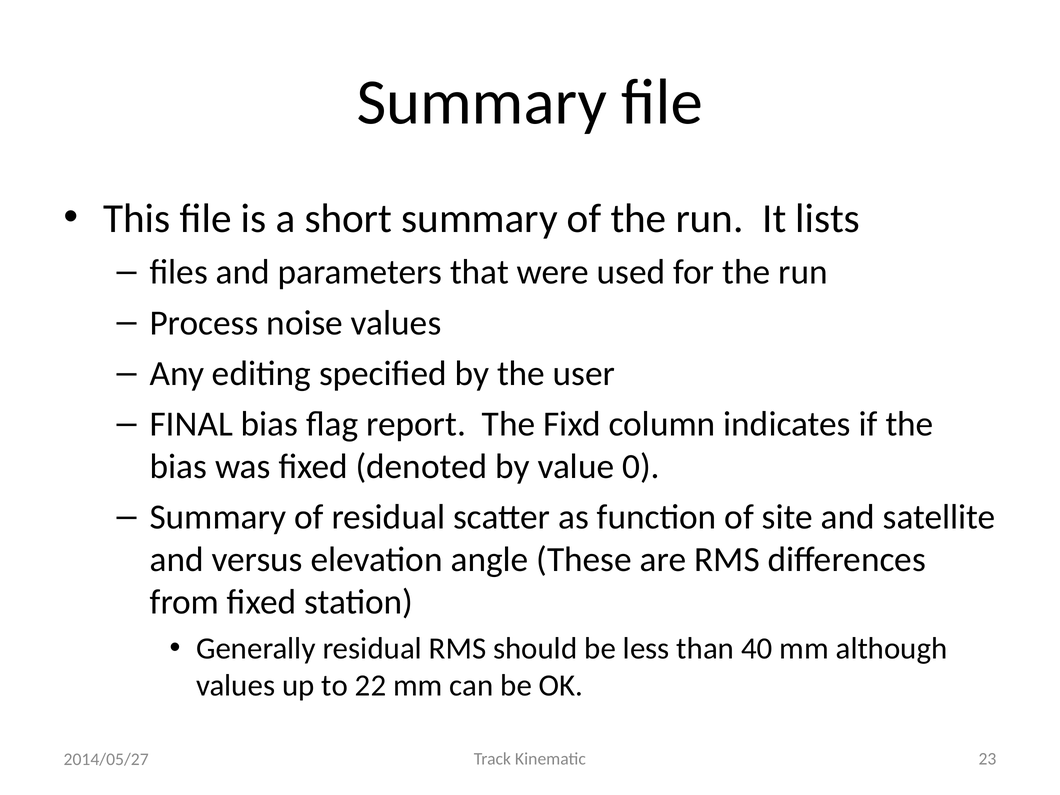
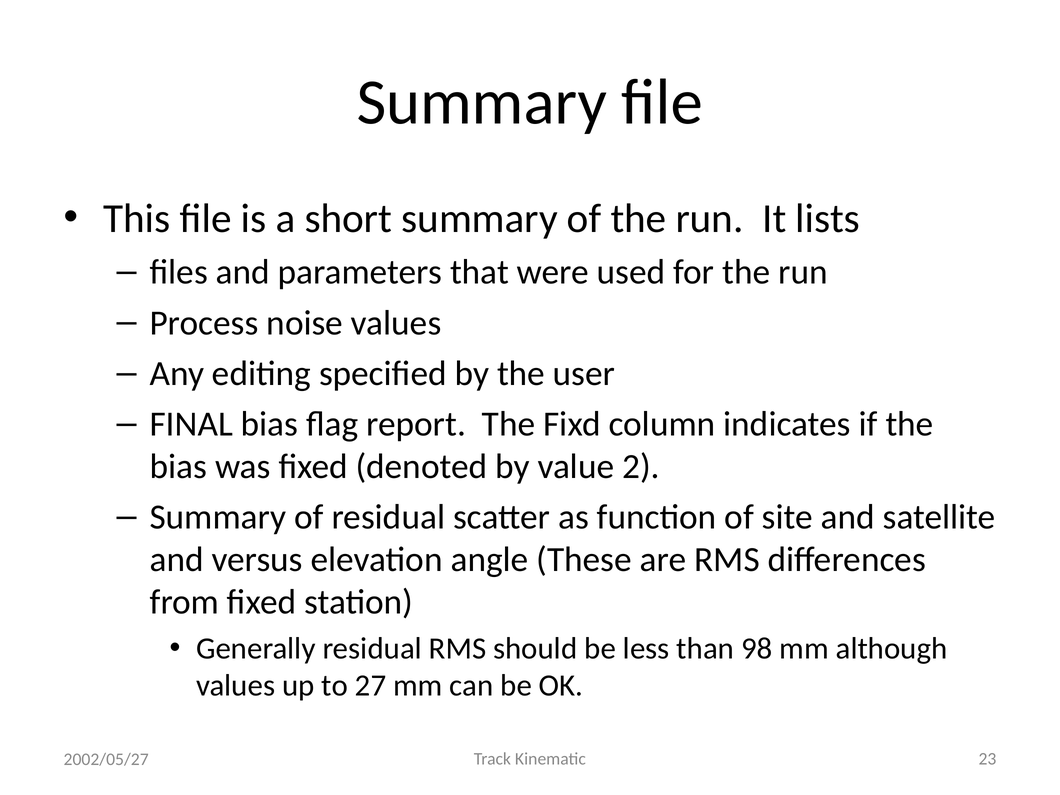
0: 0 -> 2 (641, 467)
40: 40 -> 98 (757, 649)
22: 22 -> 27 (371, 686)
2014/05/27: 2014/05/27 -> 2002/05/27 (106, 759)
